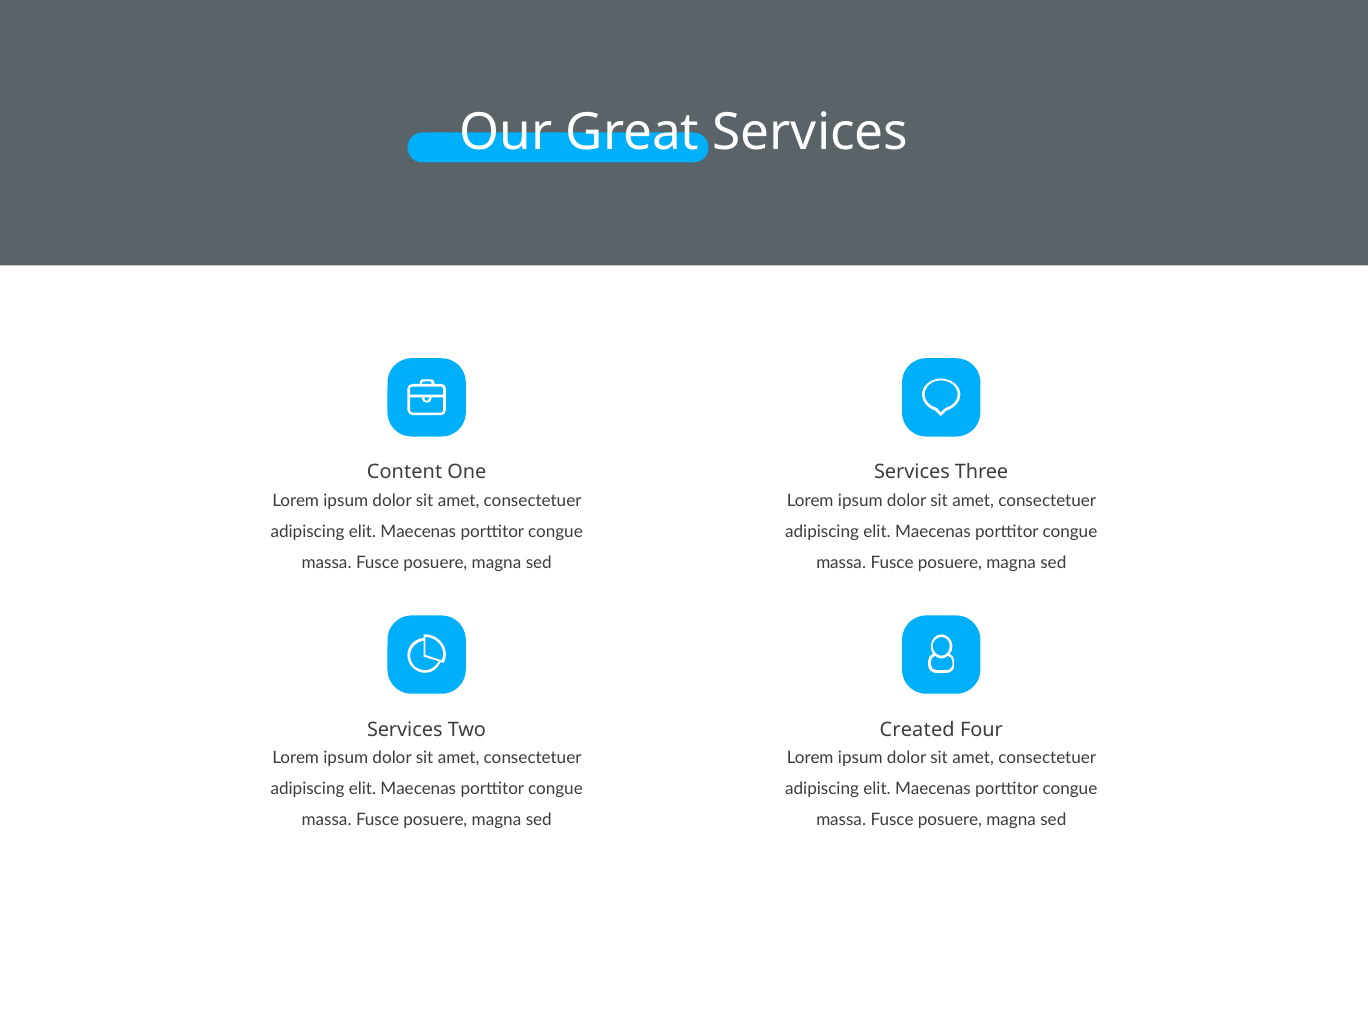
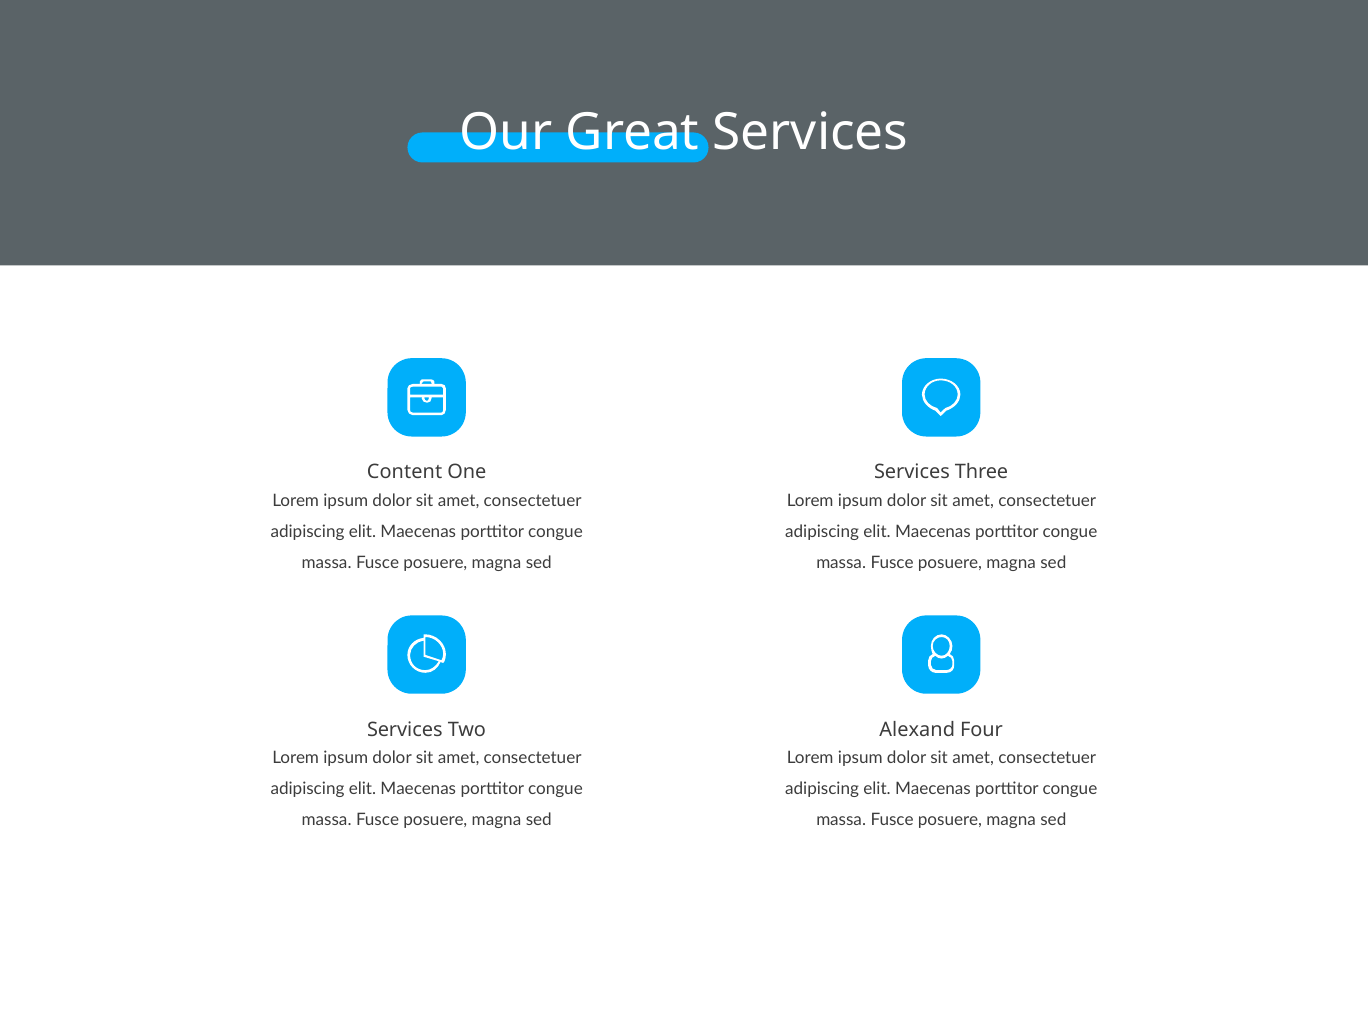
Created: Created -> Alexand (917, 729)
